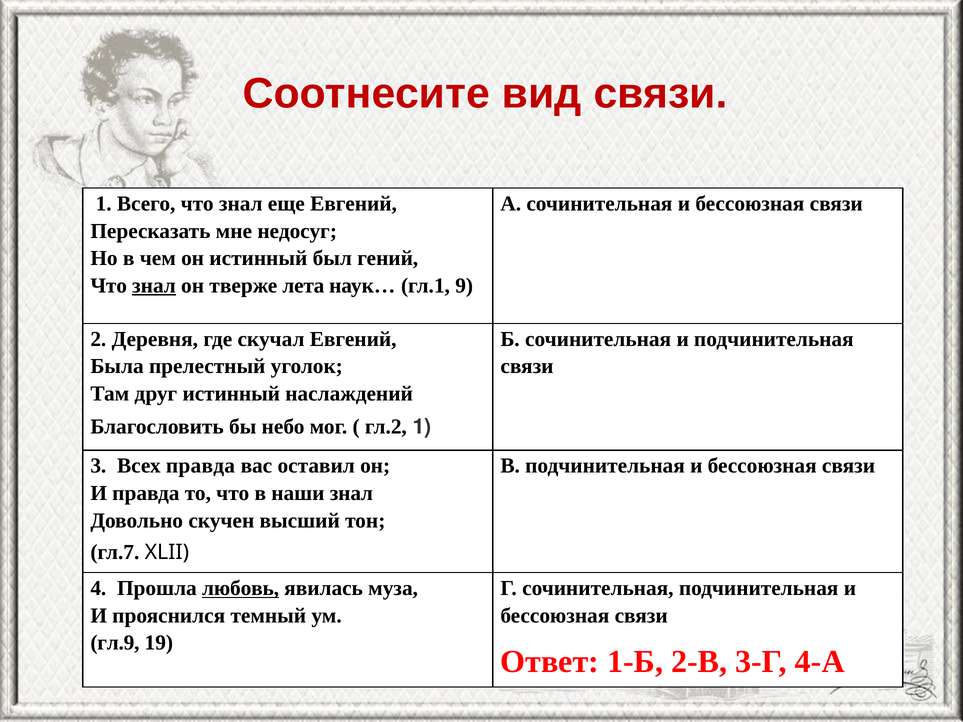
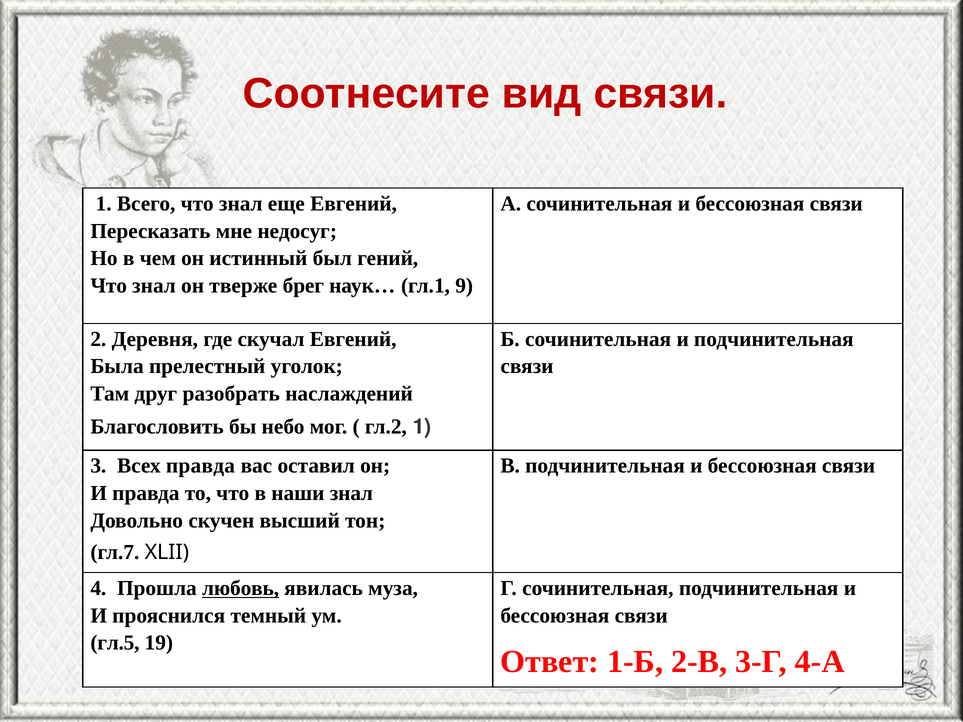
знал underline: present -> none (154, 286)
лета: лета -> брег (303, 286)
друг истинный: истинный -> разобрать (231, 394)
гл.9: гл.9 -> гл.5 (115, 643)
